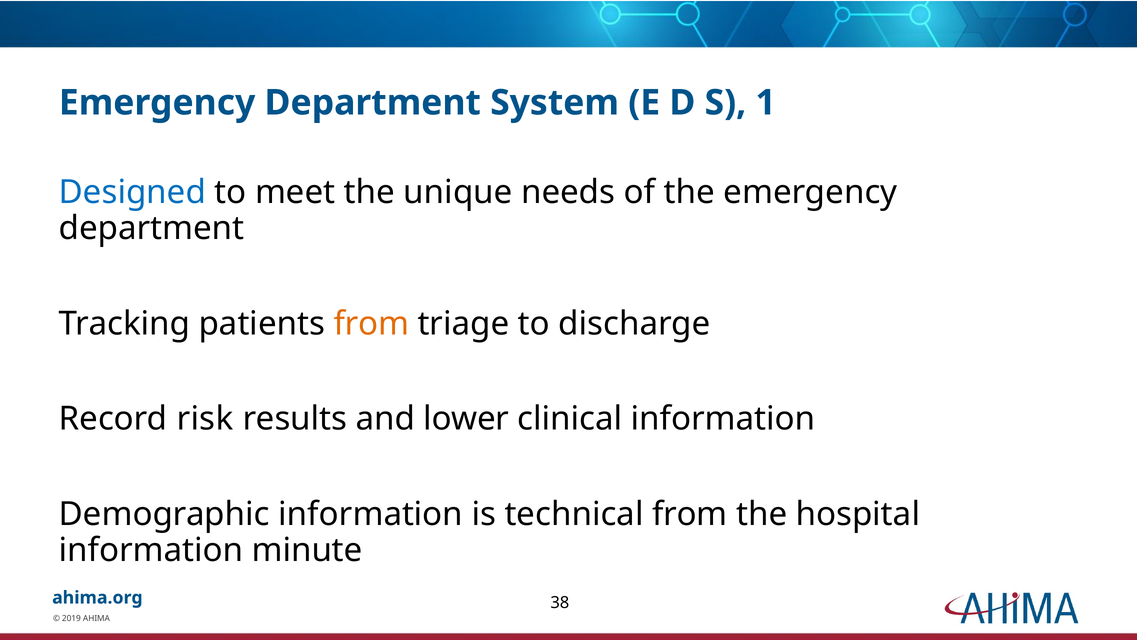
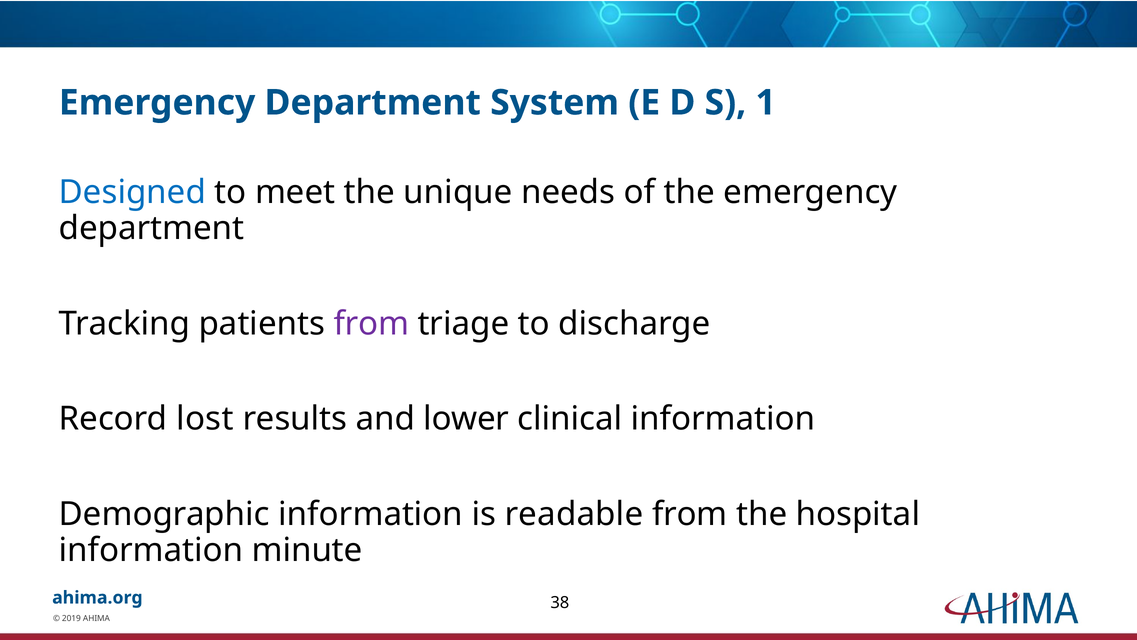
from colour: orange -> purple (371, 323)
risk: risk -> lost (205, 419)
technical: technical -> readable (574, 514)
